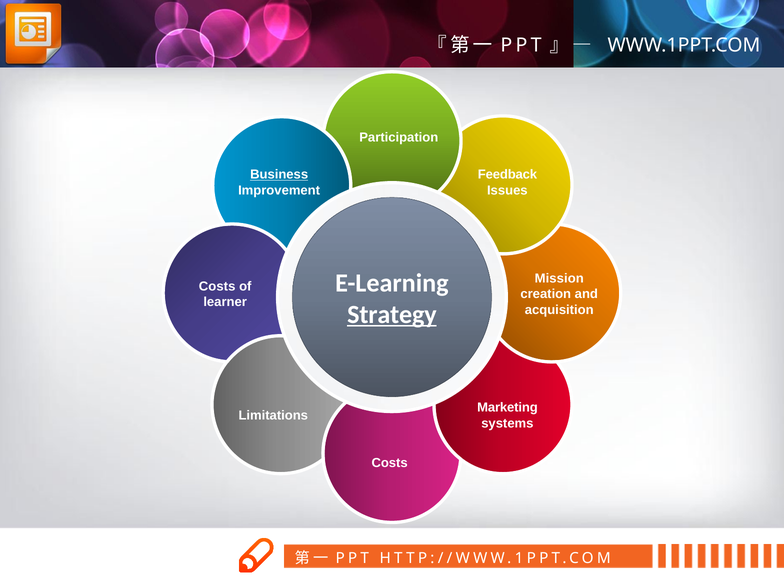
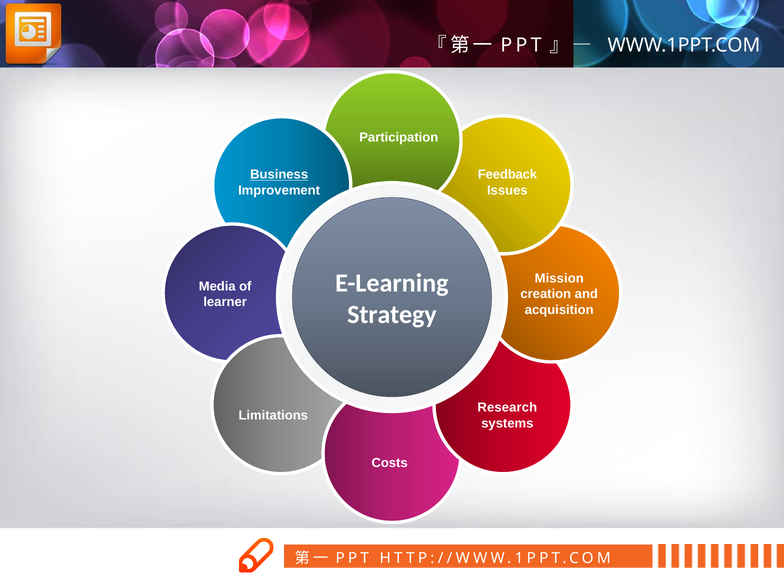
Costs: Costs -> Media (217, 286)
Strategy underline: present -> none (392, 315)
Marketing: Marketing -> Research (507, 408)
